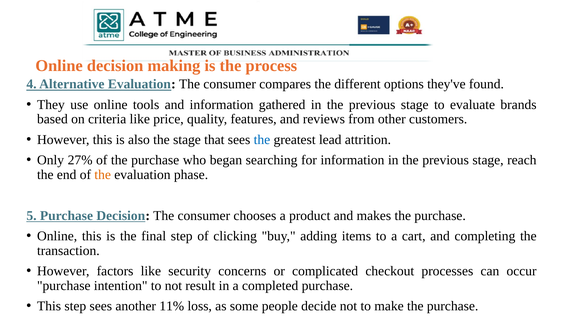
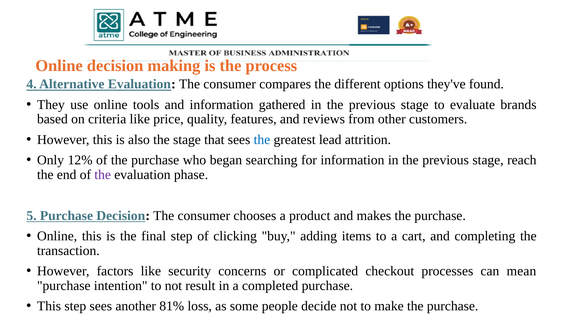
27%: 27% -> 12% (80, 160)
the colour: orange -> purple (103, 175)
occur: occur -> mean (521, 271)
11%: 11% -> 81% (172, 306)
